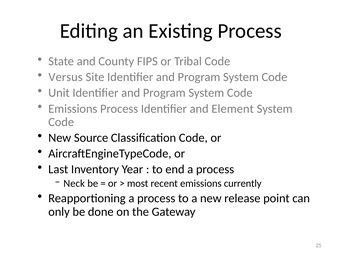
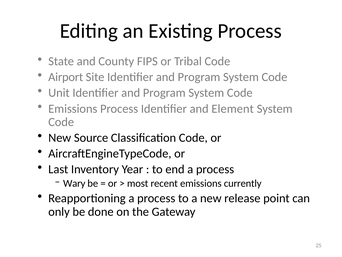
Versus: Versus -> Airport (66, 77)
Neck: Neck -> Wary (74, 183)
